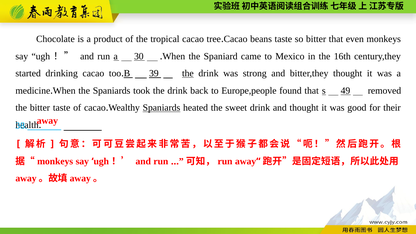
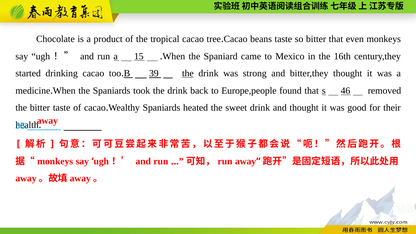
30: 30 -> 15 (139, 56)
49: 49 -> 46 (345, 91)
Spaniards underline: present -> none (161, 108)
